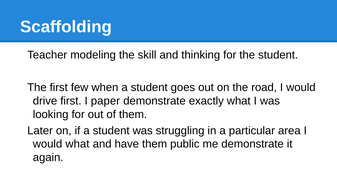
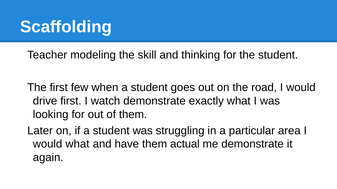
paper: paper -> watch (106, 101)
public: public -> actual (185, 144)
